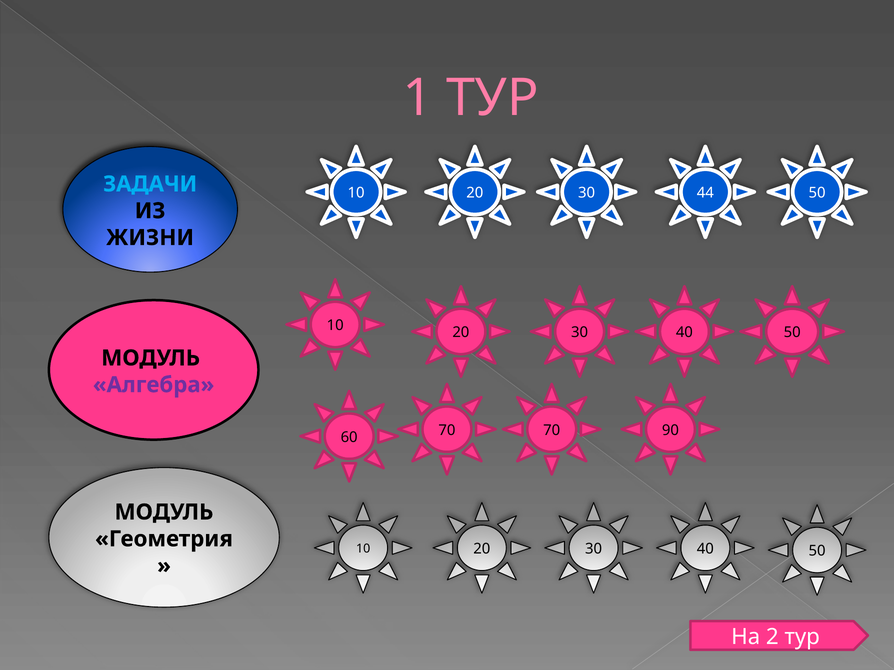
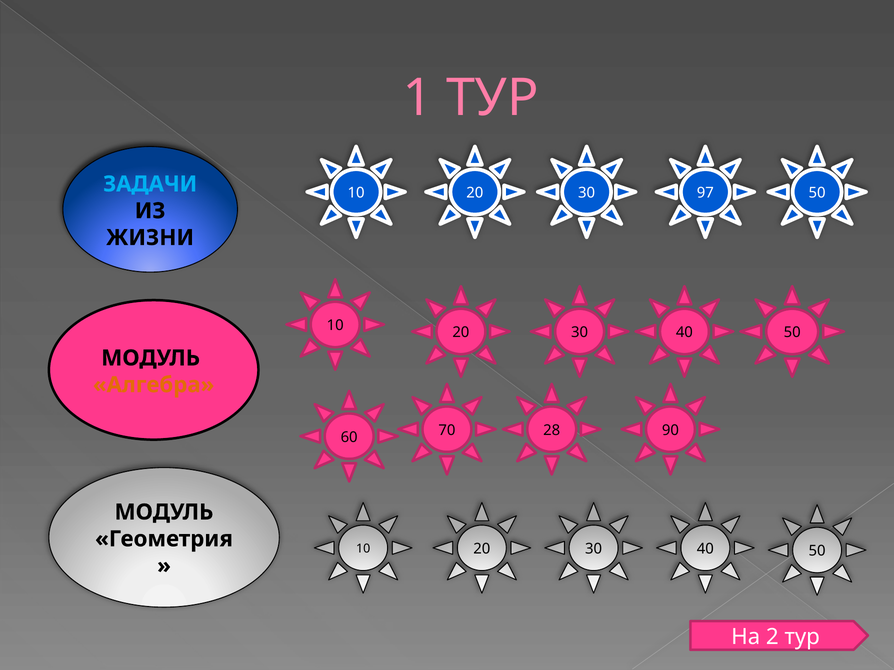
44: 44 -> 97 (705, 193)
Алгебра colour: purple -> orange (154, 385)
70 70: 70 -> 28 (552, 431)
